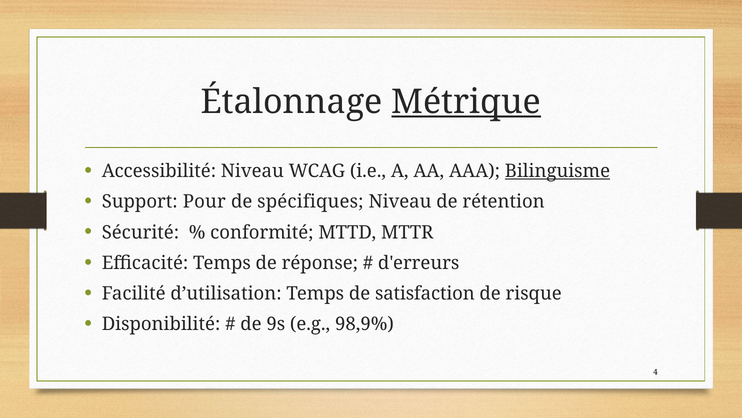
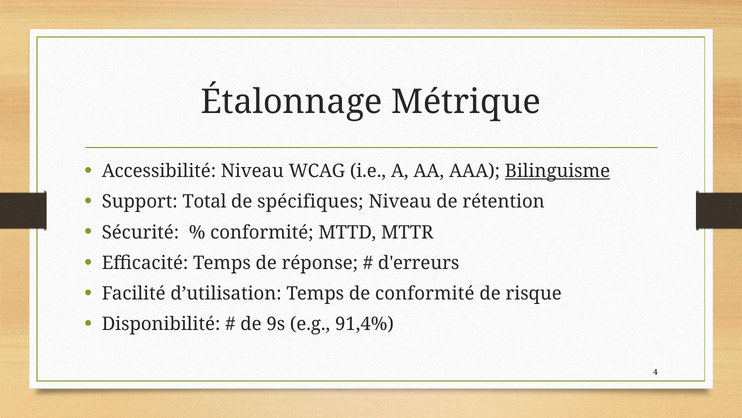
Métrique underline: present -> none (466, 102)
Pour: Pour -> Total (204, 201)
de satisfaction: satisfaction -> conformité (425, 293)
98,9%: 98,9% -> 91,4% (364, 324)
